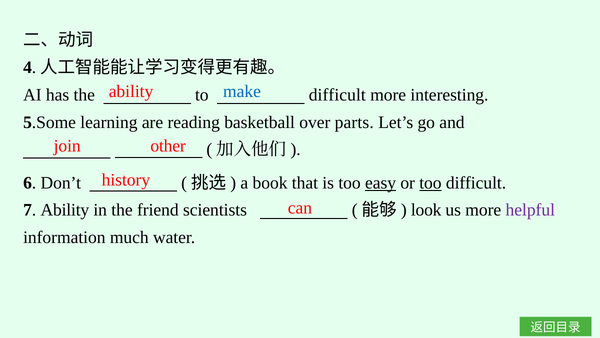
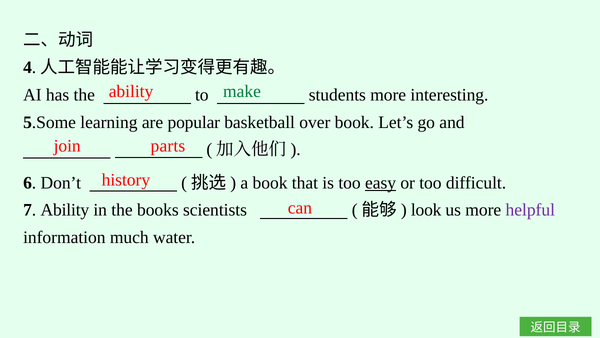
make colour: blue -> green (242, 91)
to difficult: difficult -> students (337, 95)
reading: reading -> popular (194, 122)
over parts: parts -> book (354, 122)
other: other -> parts (168, 146)
too underline: present -> none (430, 183)
friend: friend -> books (158, 210)
